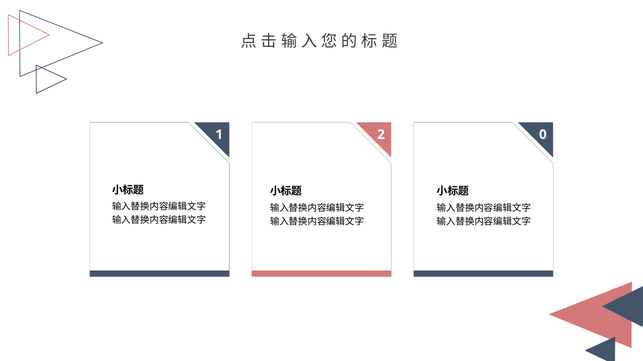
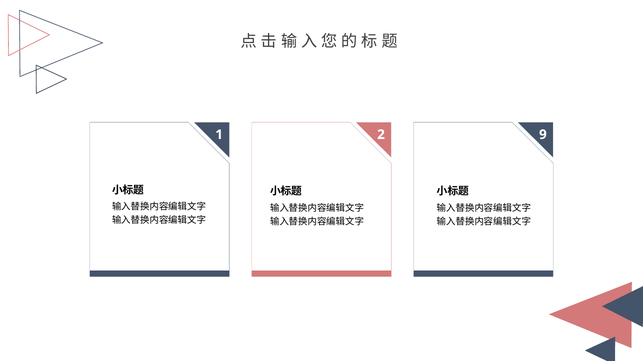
0: 0 -> 9 (543, 135)
